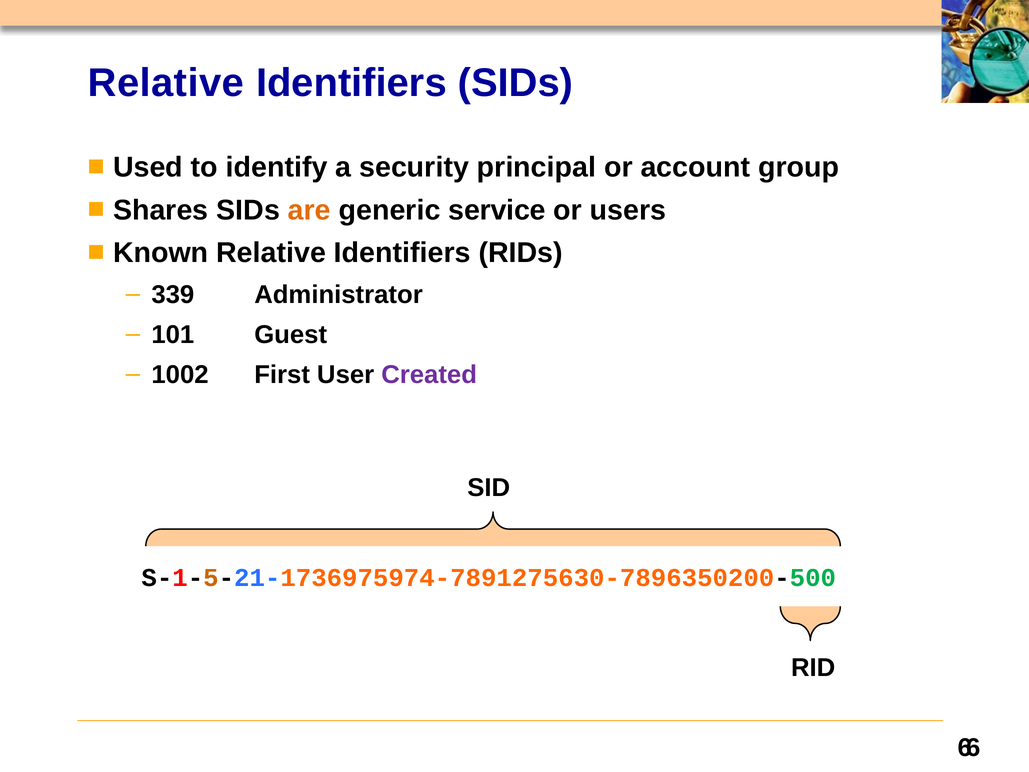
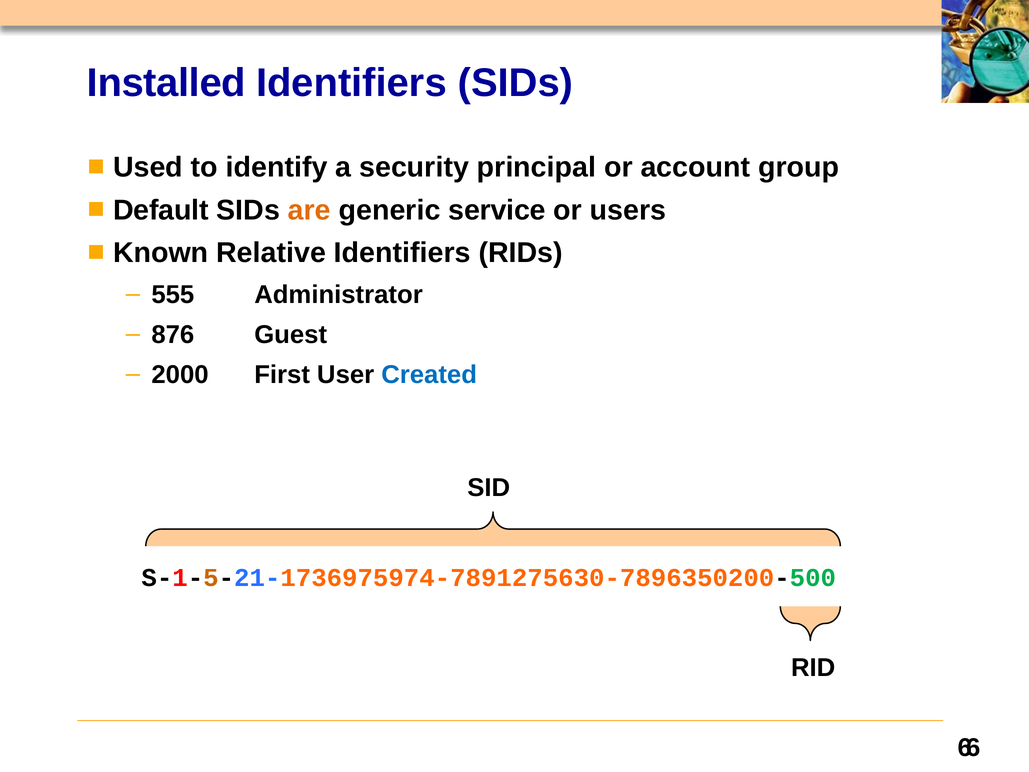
Relative: Relative -> Installed (166, 83)
Shares: Shares -> Default (161, 210)
339: 339 -> 555 (173, 294)
101: 101 -> 876 (173, 334)
1002: 1002 -> 2000 (180, 375)
Created colour: purple -> blue (429, 375)
